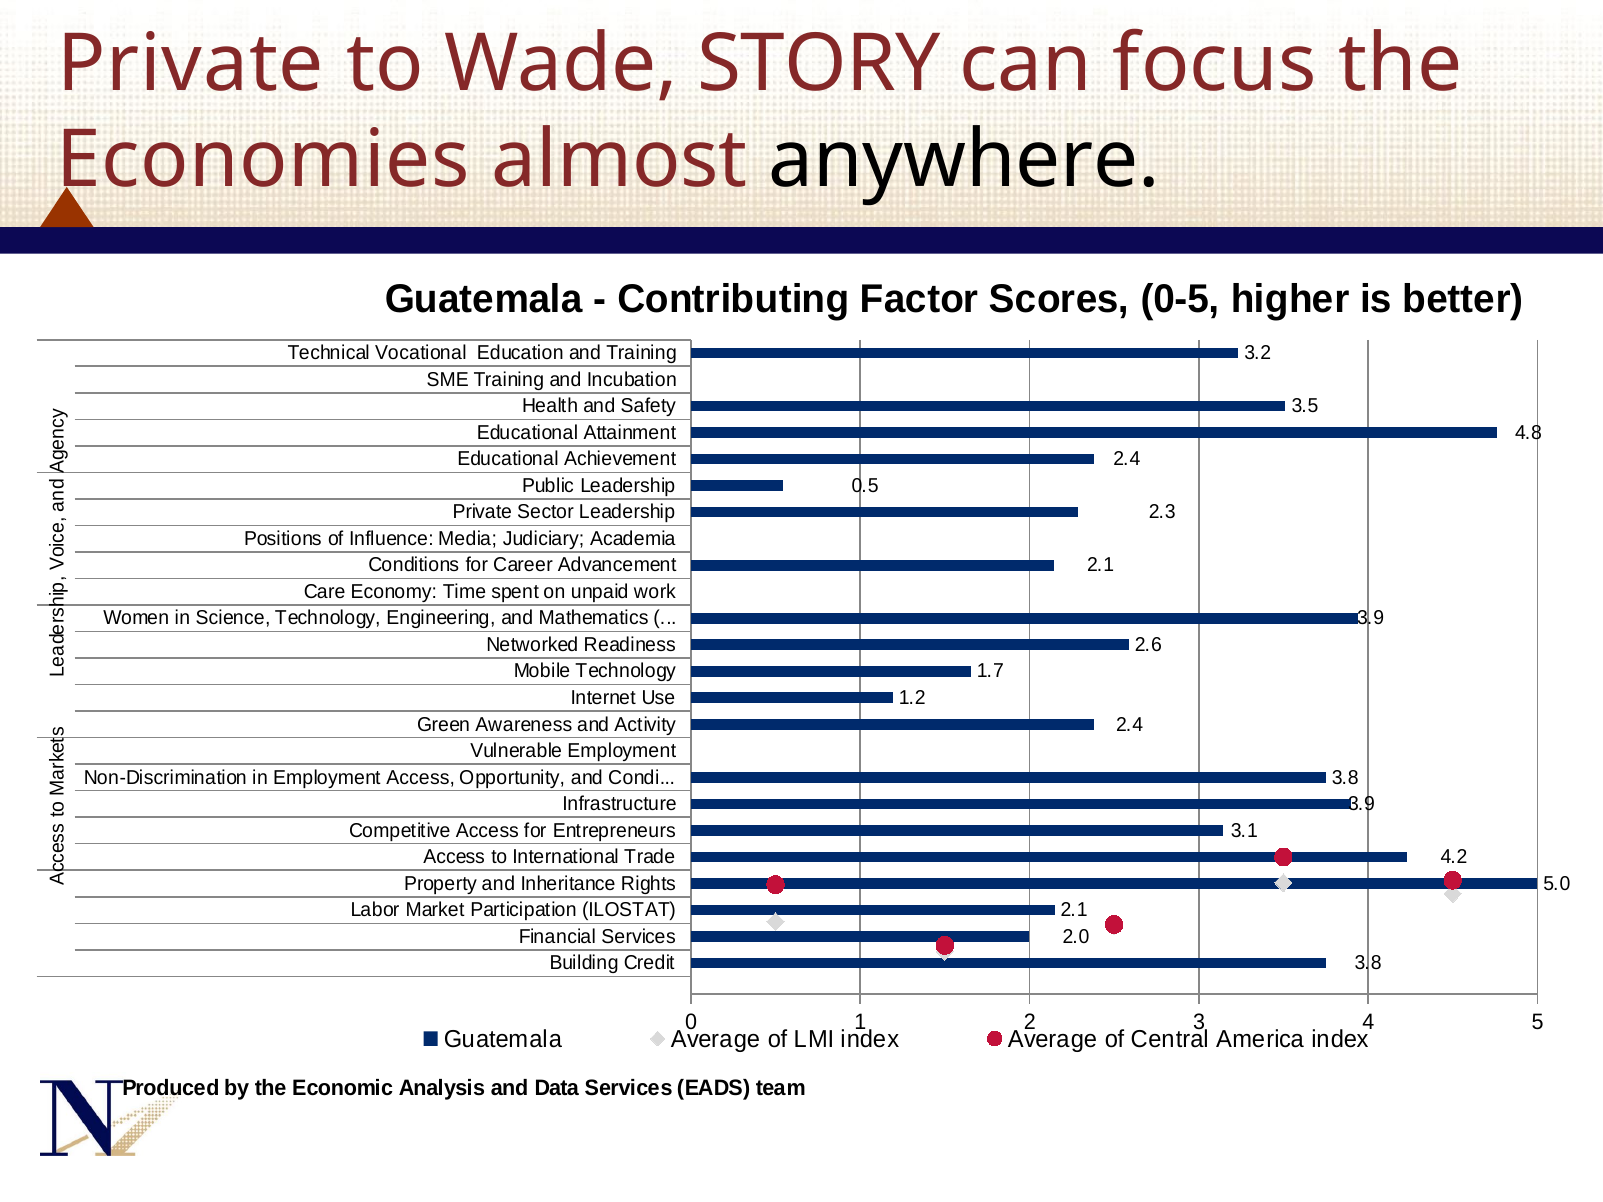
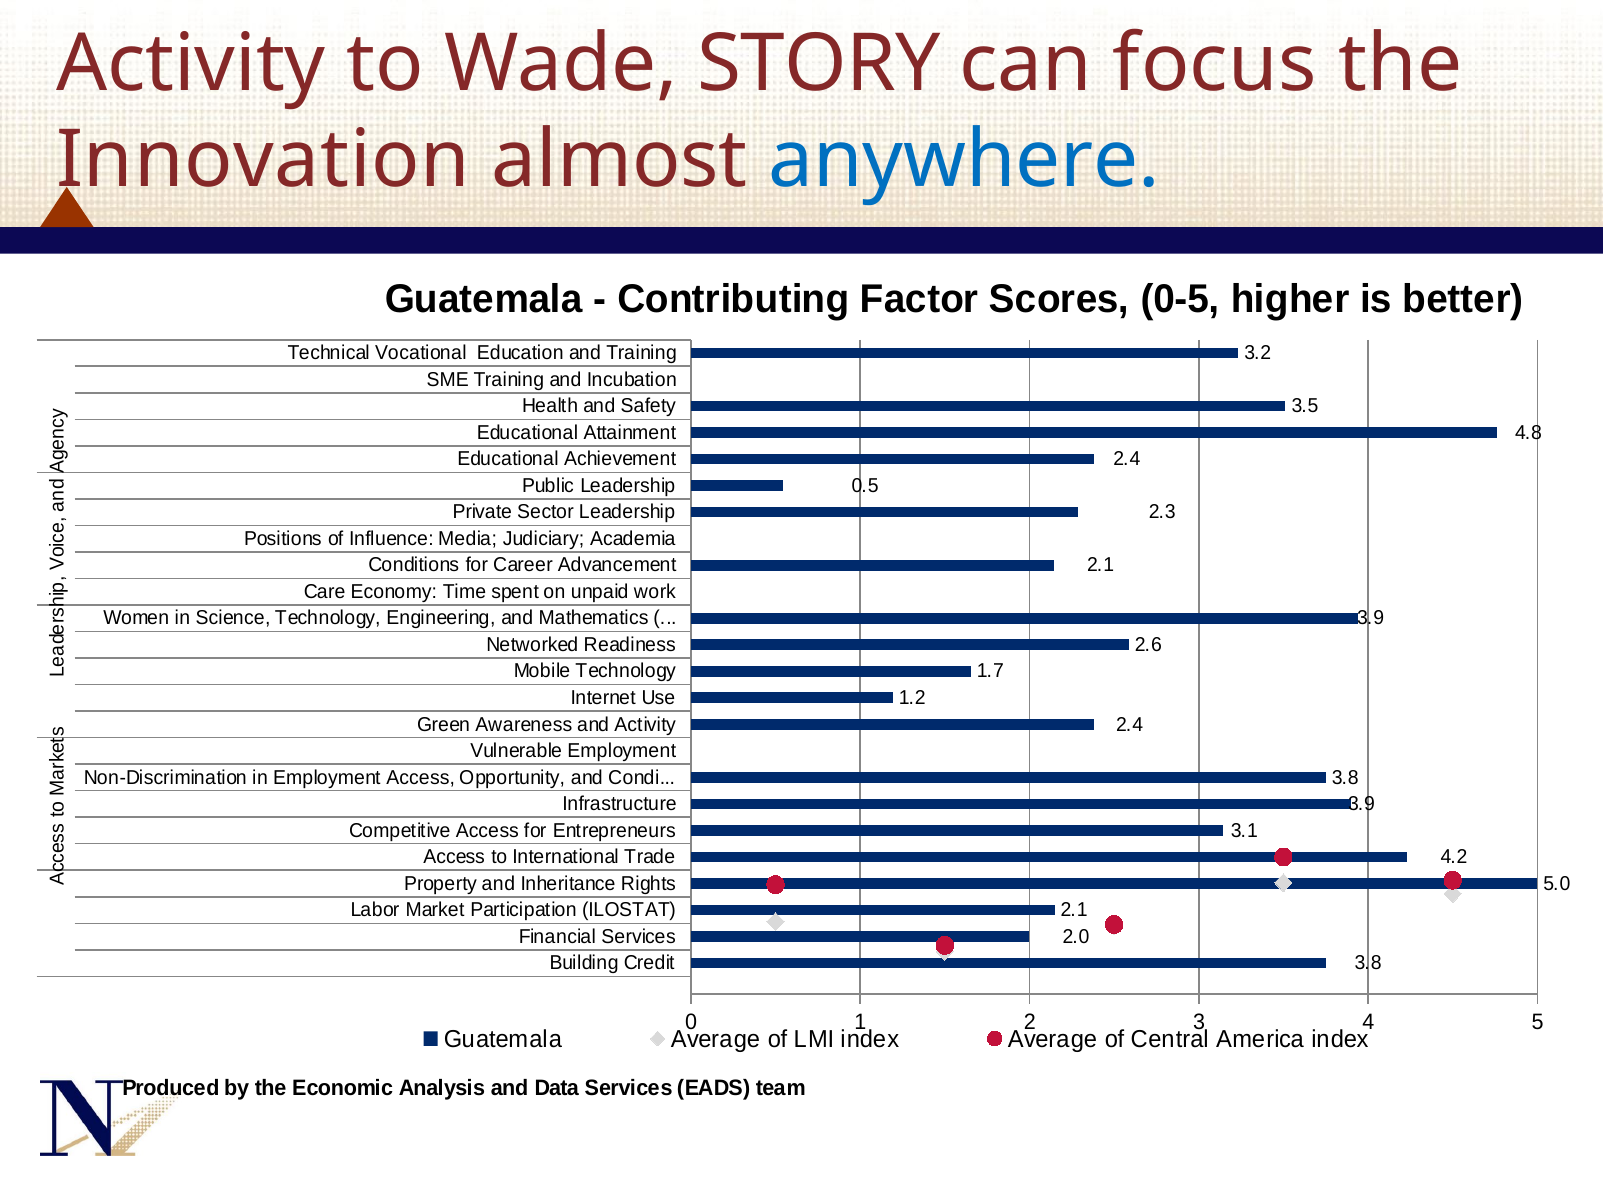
Private: Private -> Activity (191, 64)
Economies: Economies -> Innovation (263, 161)
anywhere colour: black -> blue (964, 161)
